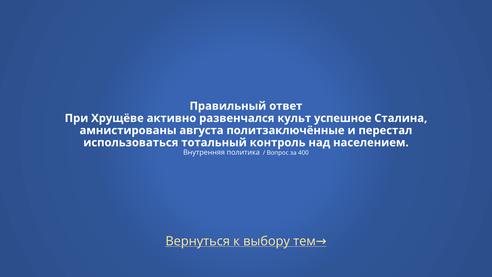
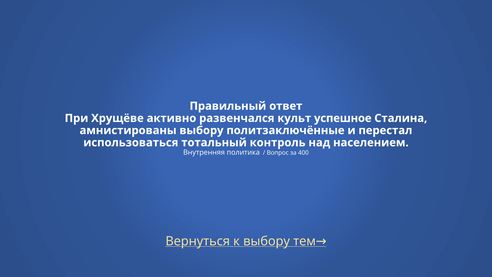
амнистированы августа: августа -> выбору (201, 130)
